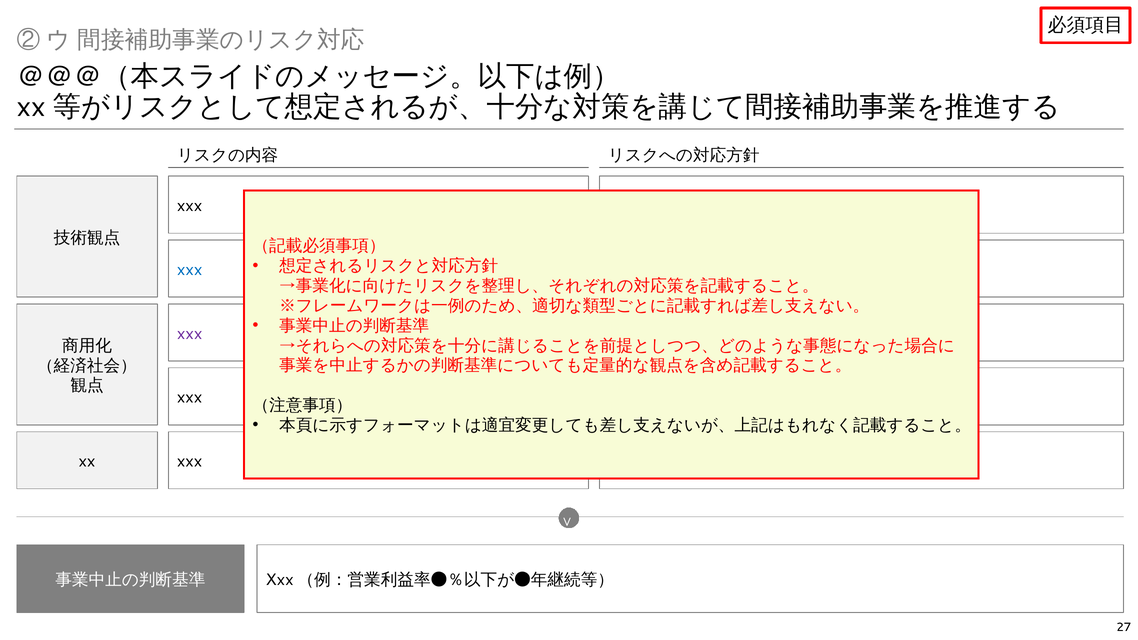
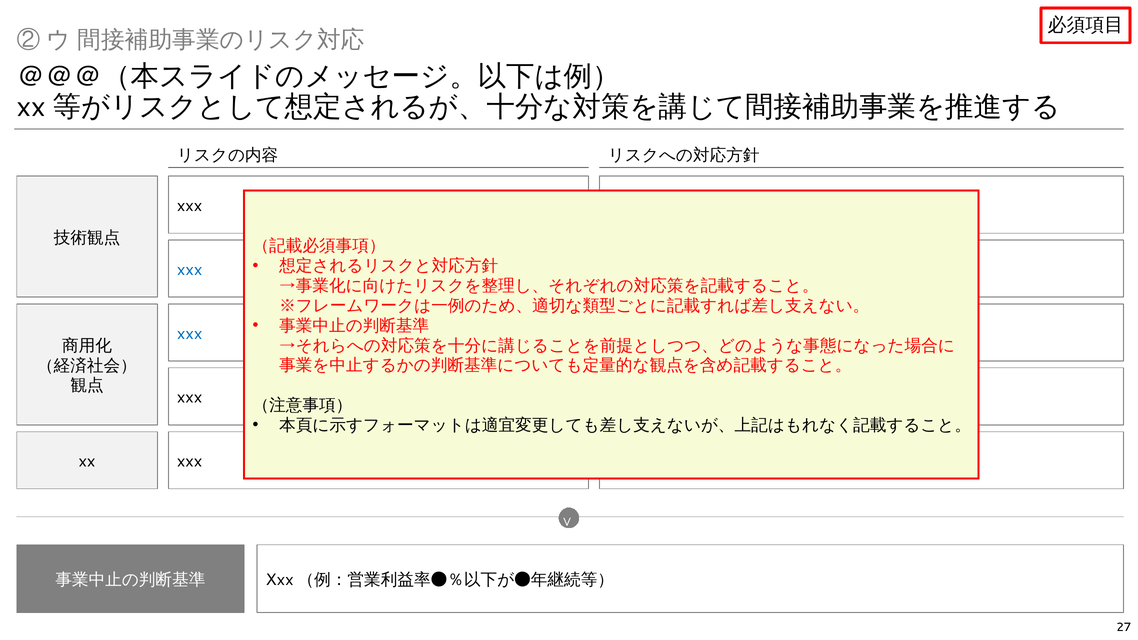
xxx colour: purple -> blue (190, 334)
